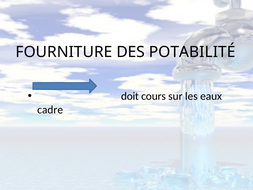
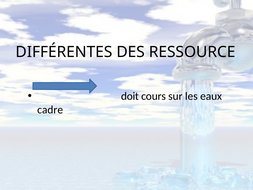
FOURNITURE: FOURNITURE -> DIFFÉRENTES (64, 52)
POTABILITÉ: POTABILITÉ -> RESSOURCE (192, 52)
